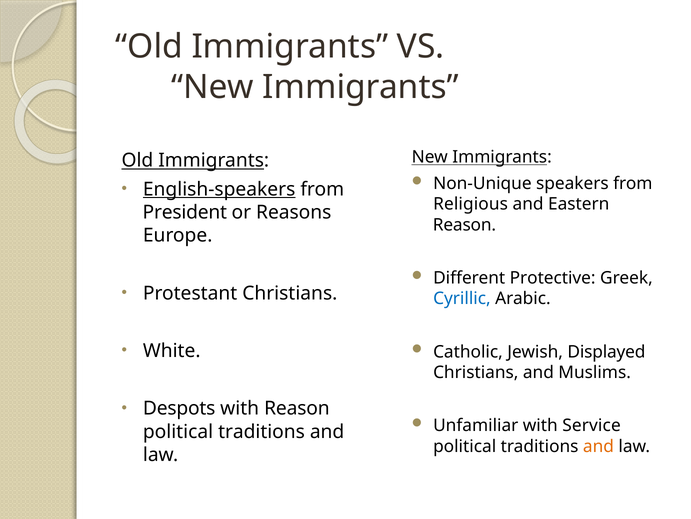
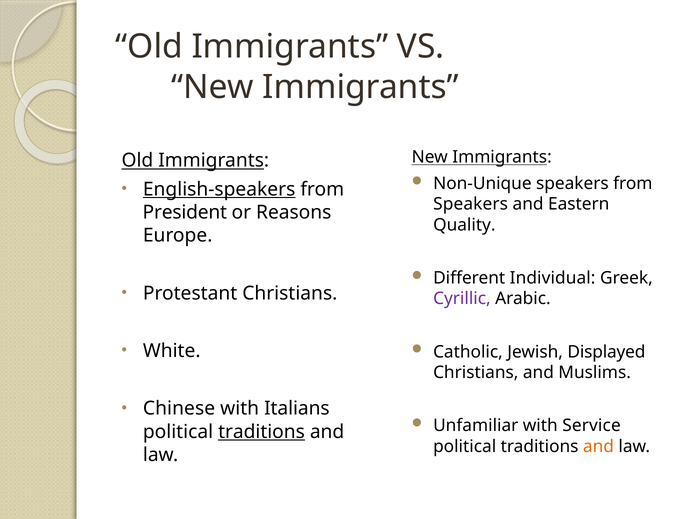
Religious: Religious -> Speakers (471, 204)
Reason: Reason -> Quality (464, 225)
Protective: Protective -> Individual (553, 278)
Cyrillic colour: blue -> purple (462, 298)
Despots: Despots -> Chinese (179, 408)
with Reason: Reason -> Italians (297, 408)
traditions underline: none -> present (262, 431)
